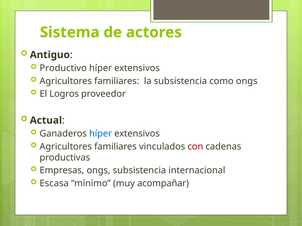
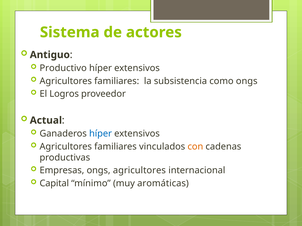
con colour: red -> orange (195, 147)
ongs subsistencia: subsistencia -> agricultores (139, 171)
Escasa: Escasa -> Capital (54, 184)
acompañar: acompañar -> aromáticas (163, 184)
